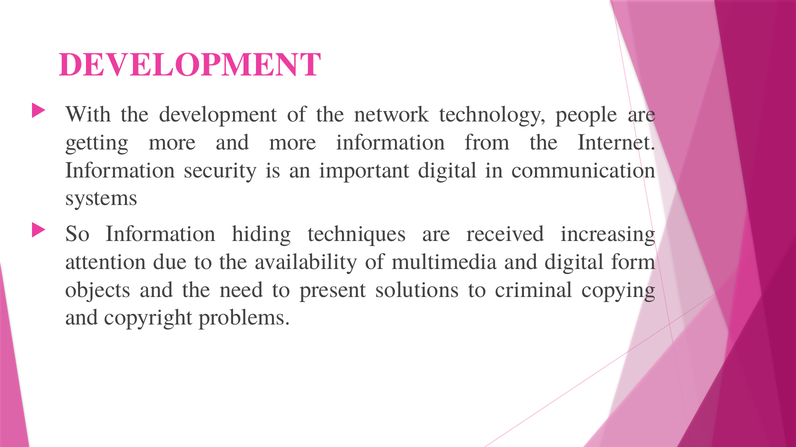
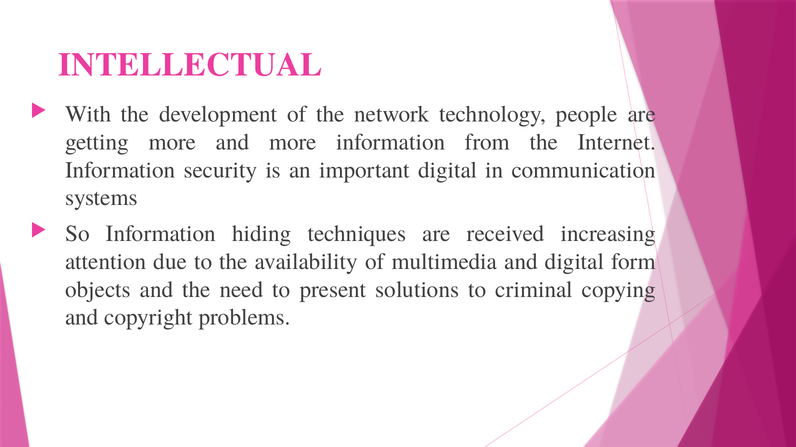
DEVELOPMENT: DEVELOPMENT -> INTELLECTUAL (190, 65)
